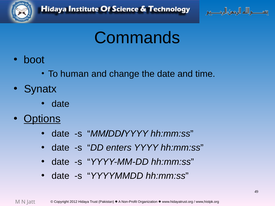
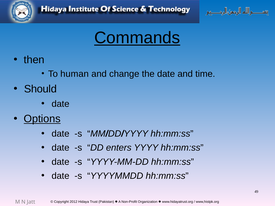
Commands underline: none -> present (137, 38)
boot: boot -> then (34, 60)
Synatx: Synatx -> Should (40, 89)
